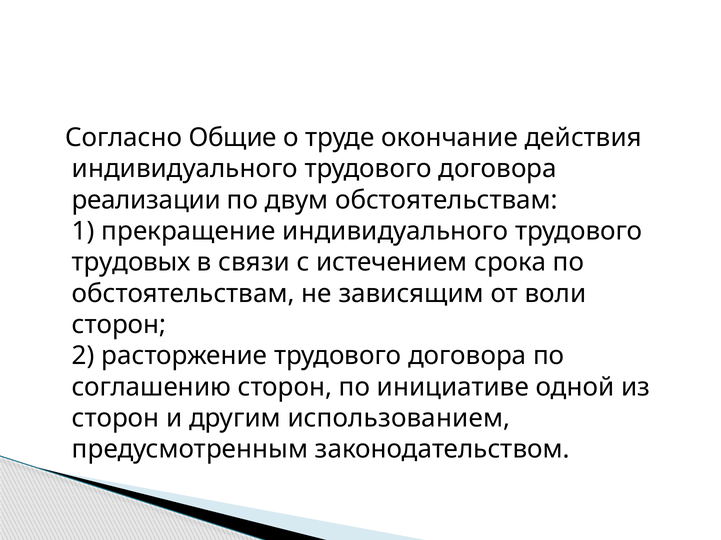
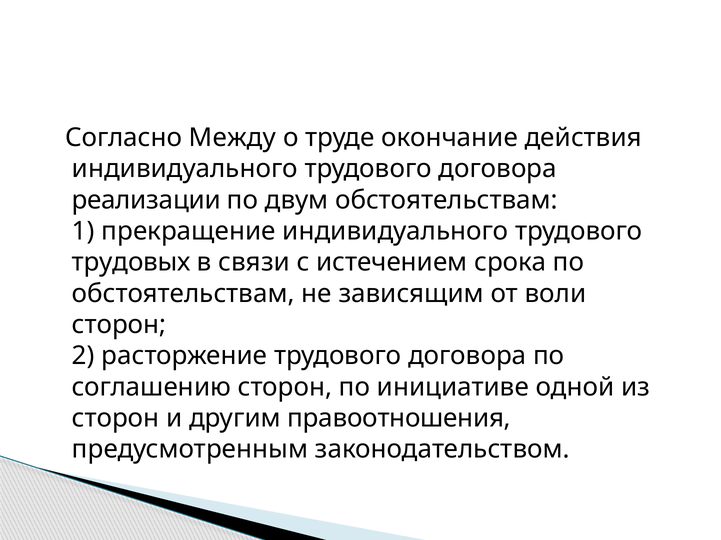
Общие: Общие -> Между (232, 138)
использованием: использованием -> правоотношения (399, 419)
